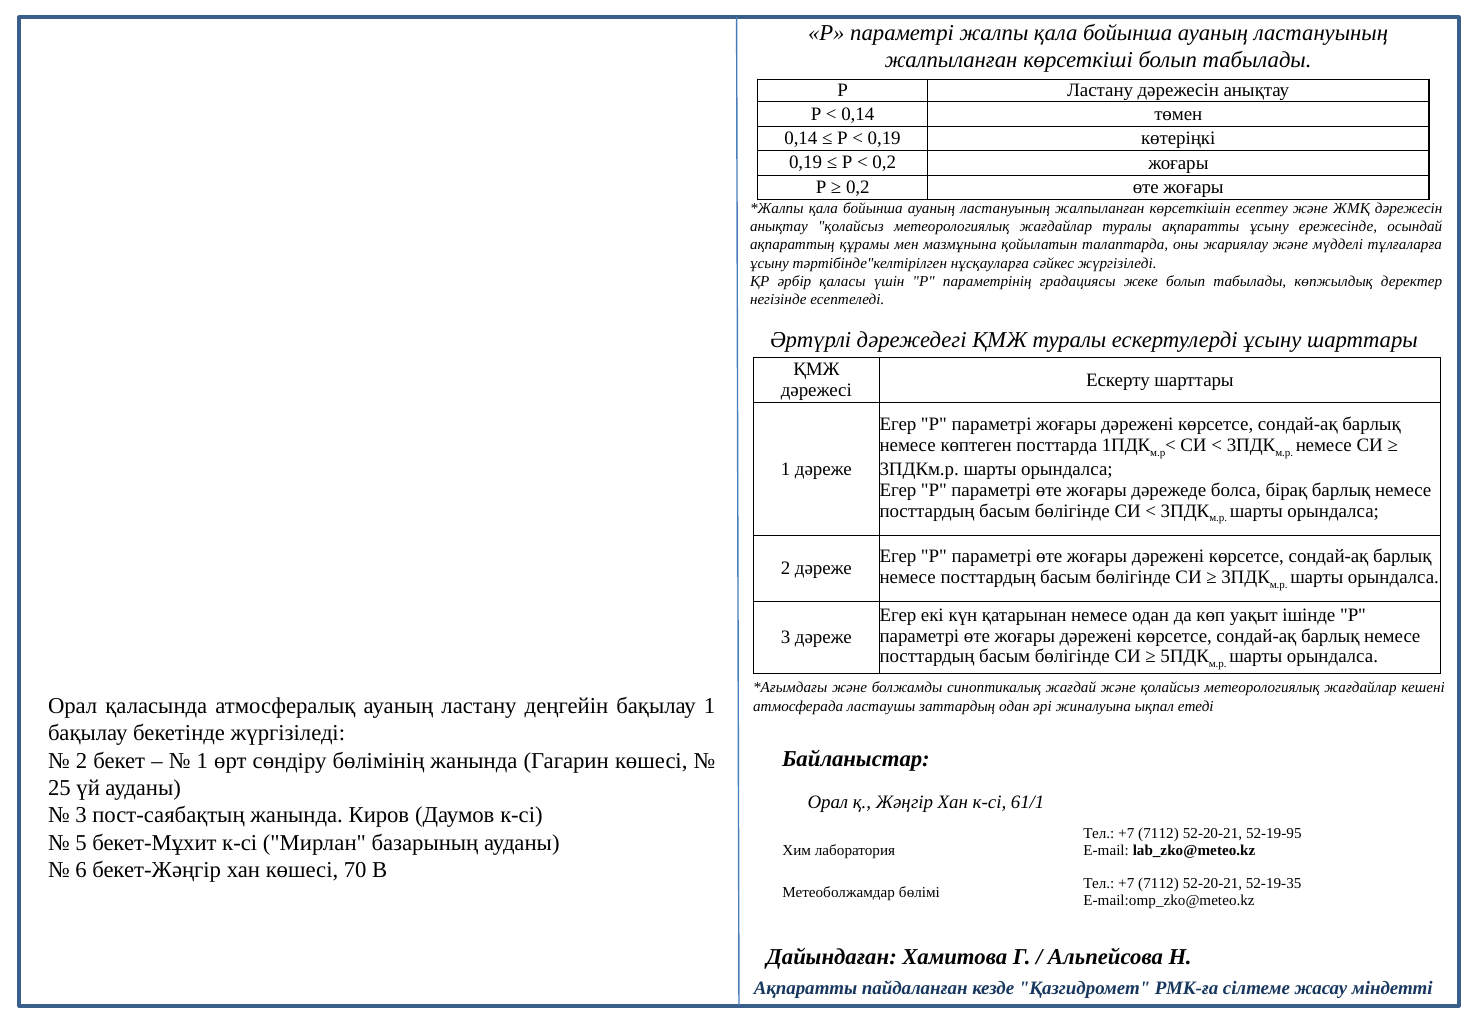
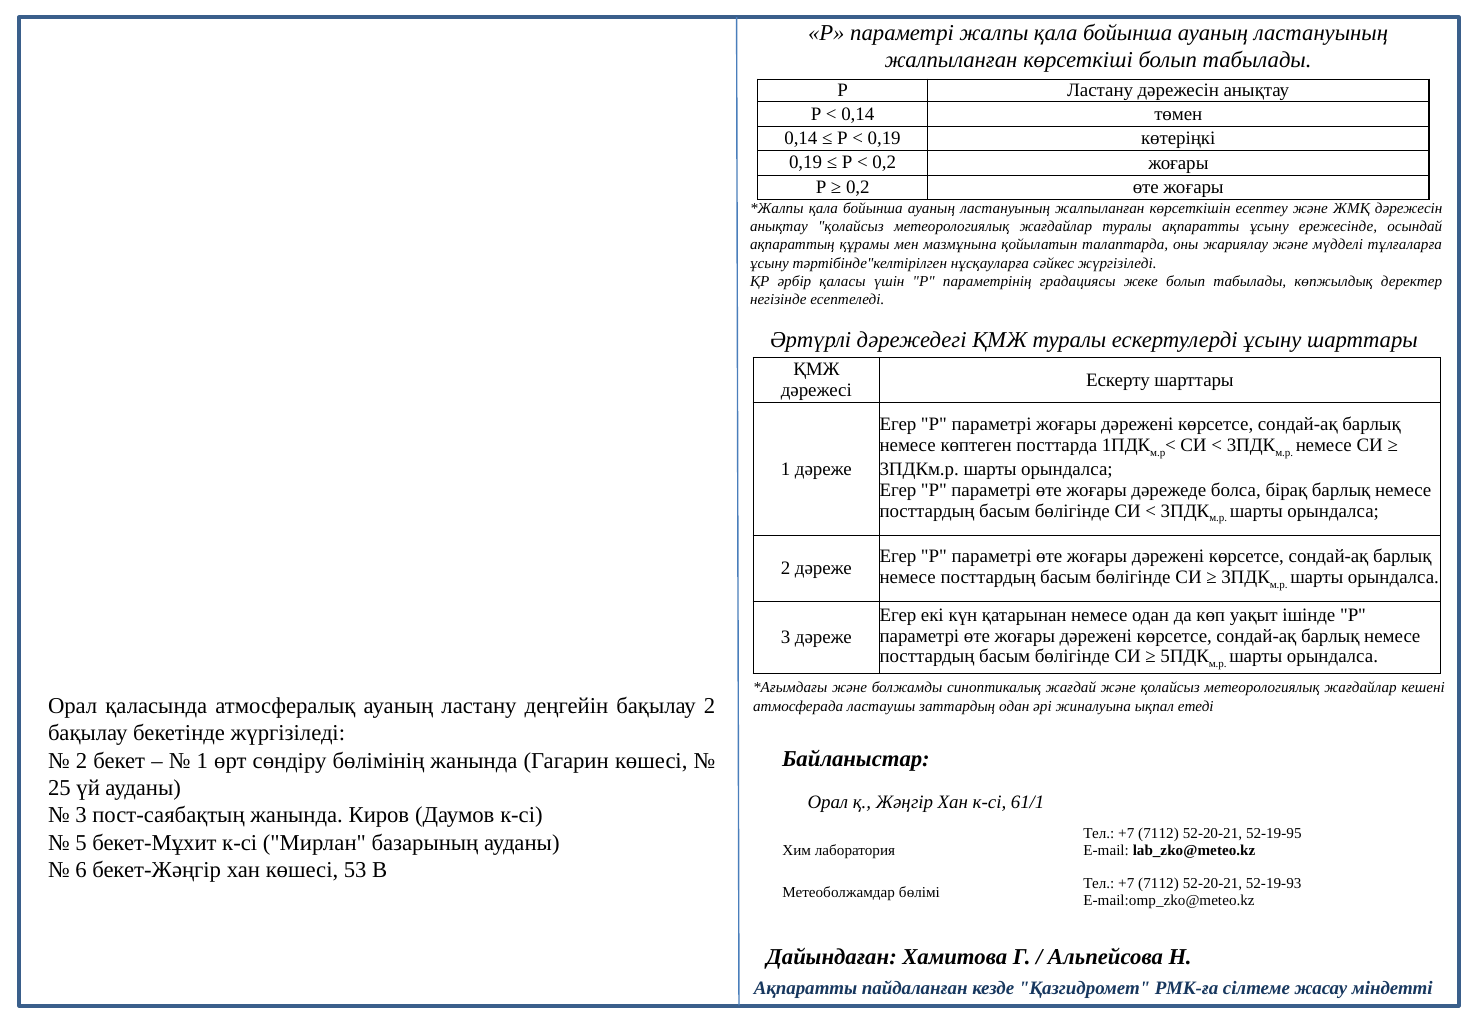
бақылау 1: 1 -> 2 (710, 706)
70: 70 -> 53 (355, 870)
52-19-35: 52-19-35 -> 52-19-93 (1274, 884)
